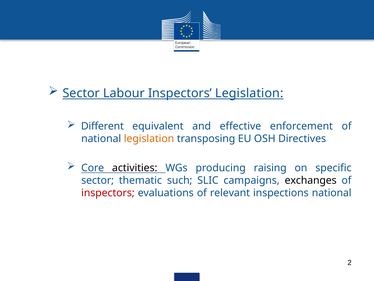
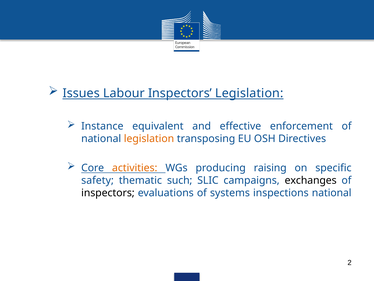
Sector: Sector -> Issues (81, 93)
Different: Different -> Instance (102, 126)
activities colour: black -> orange (135, 168)
sector: sector -> safety (98, 180)
inspectors colour: red -> black (108, 193)
relevant: relevant -> systems (230, 193)
